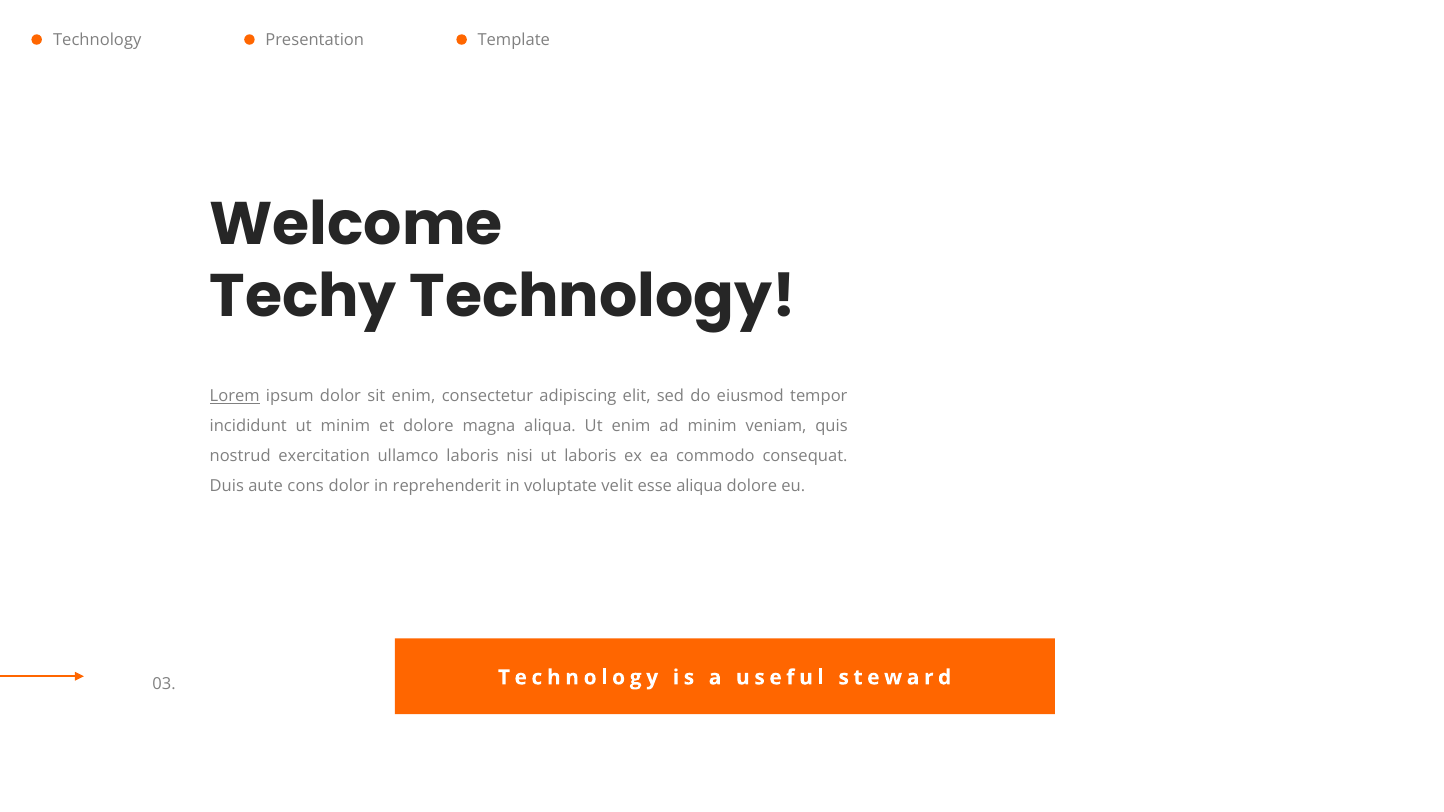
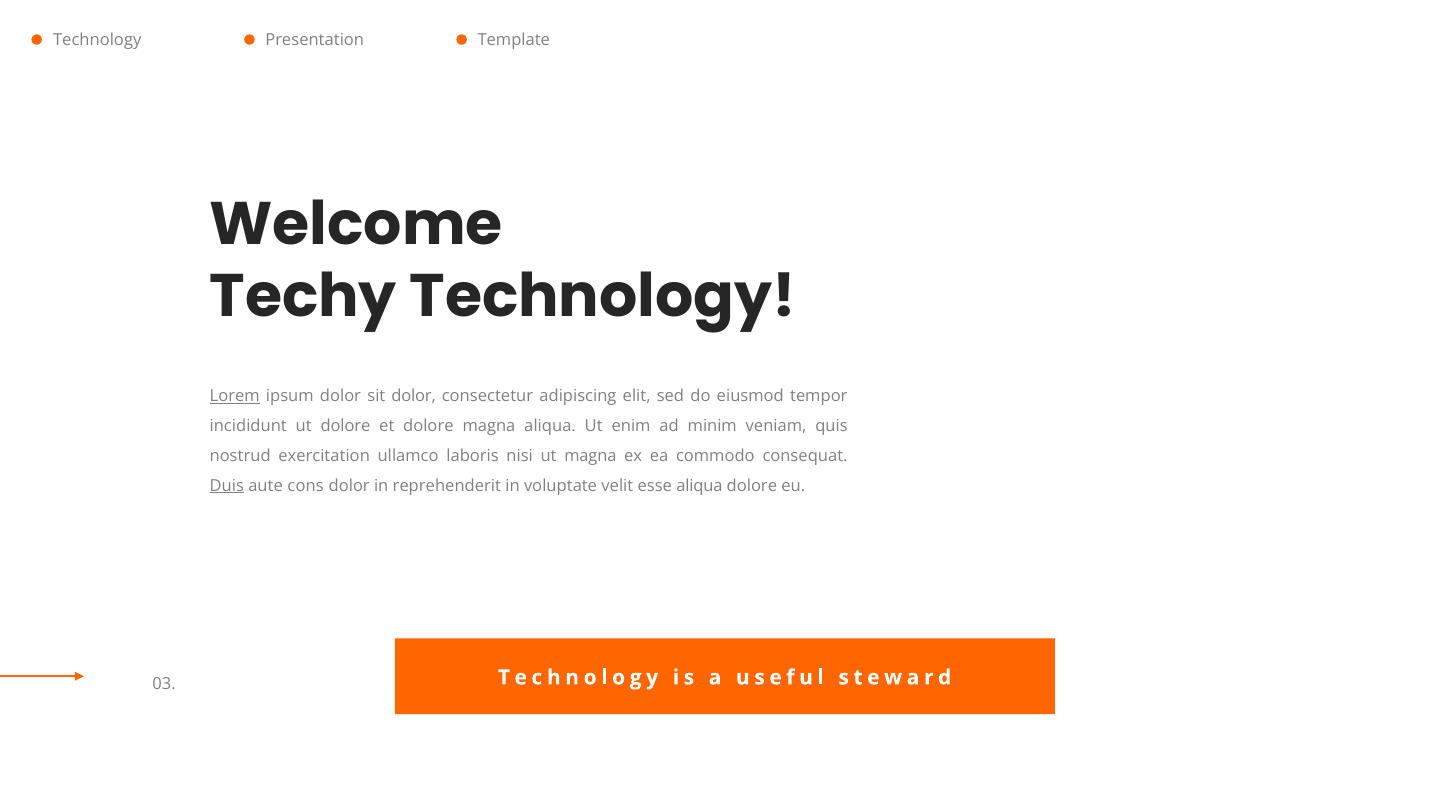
sit enim: enim -> dolor (414, 397)
ut minim: minim -> dolore (345, 426)
ut laboris: laboris -> magna (590, 456)
Duis underline: none -> present (227, 486)
